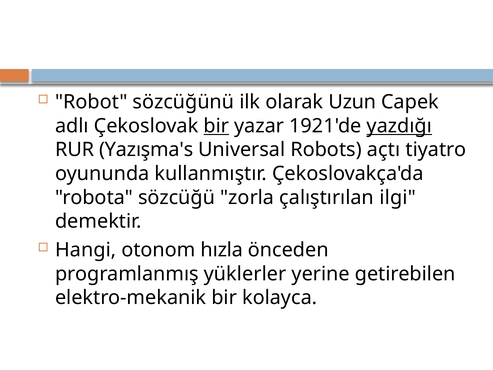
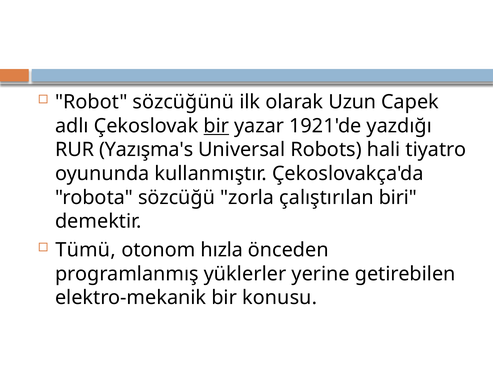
yazdığı underline: present -> none (399, 126)
açtı: açtı -> hali (384, 150)
ilgi: ilgi -> biri (398, 197)
Hangi: Hangi -> Tümü (86, 250)
kolayca: kolayca -> konusu (280, 297)
